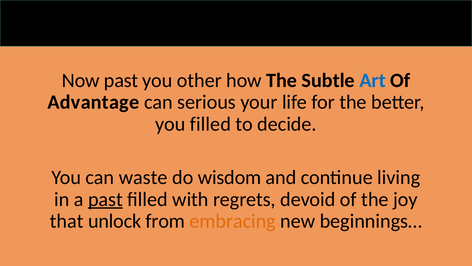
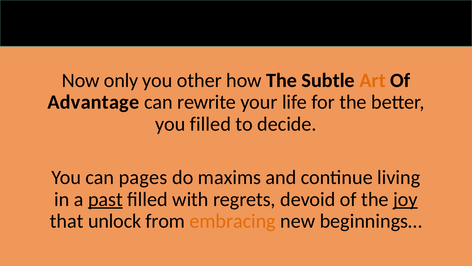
Now past: past -> only (121, 80)
Art colour: blue -> orange (373, 80)
serious: serious -> rewrite (207, 102)
waste: waste -> pages (143, 177)
wisdom: wisdom -> maxims (230, 177)
joy underline: none -> present (405, 199)
